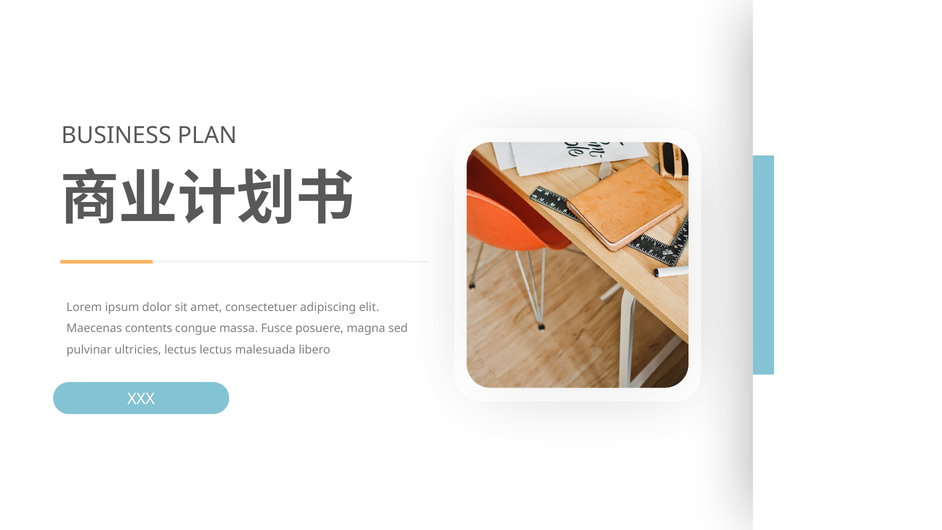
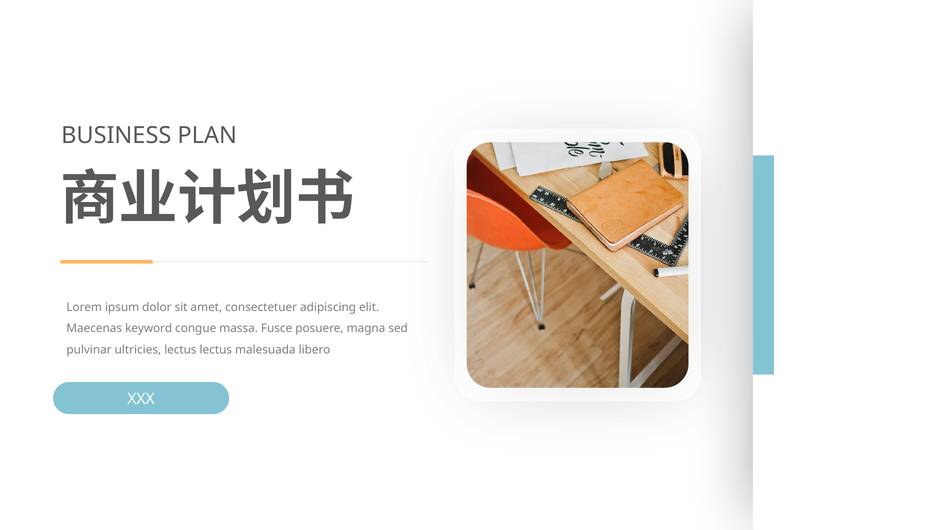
contents: contents -> keyword (149, 328)
